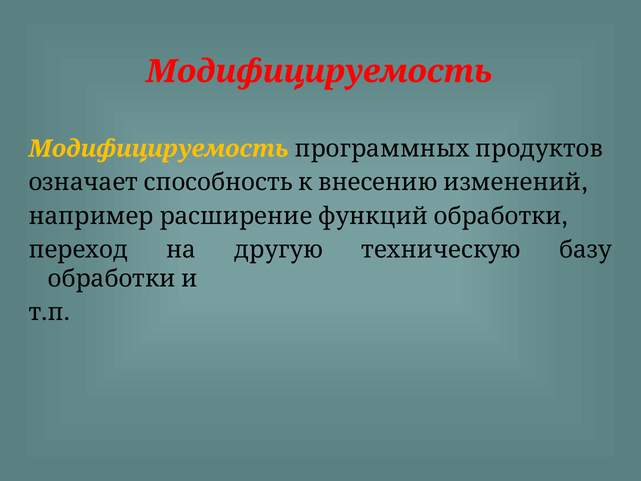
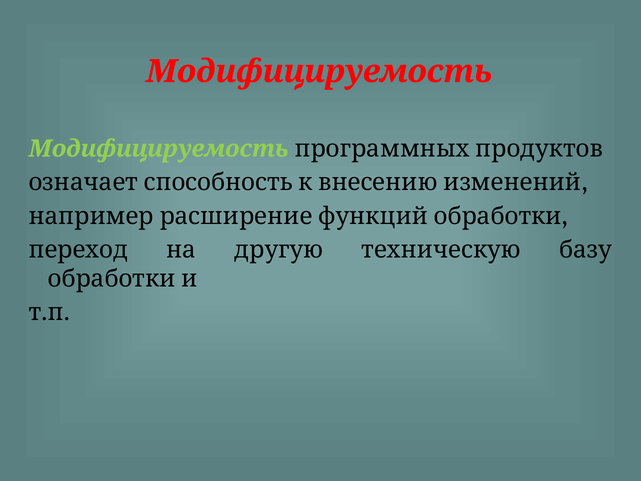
Модифицируемость colour: yellow -> light green (159, 149)
